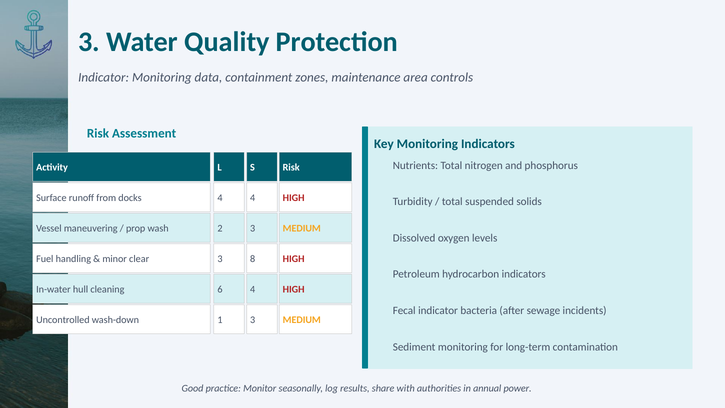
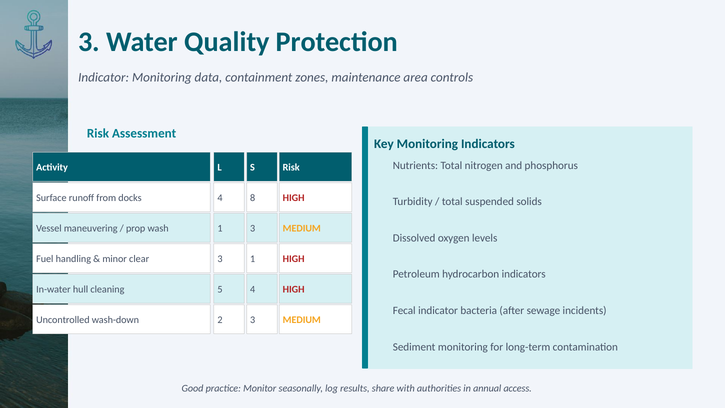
4 4: 4 -> 8 (253, 198)
wash 2: 2 -> 1 (220, 228)
3 8: 8 -> 1 (253, 259)
6: 6 -> 5 (220, 289)
1: 1 -> 2 (220, 320)
power: power -> access (518, 388)
